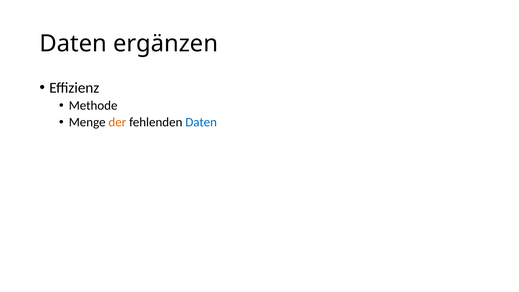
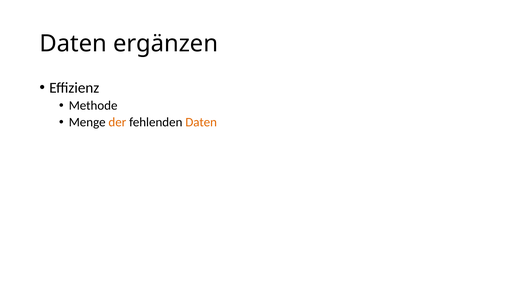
Daten colour: blue -> orange (201, 122)
